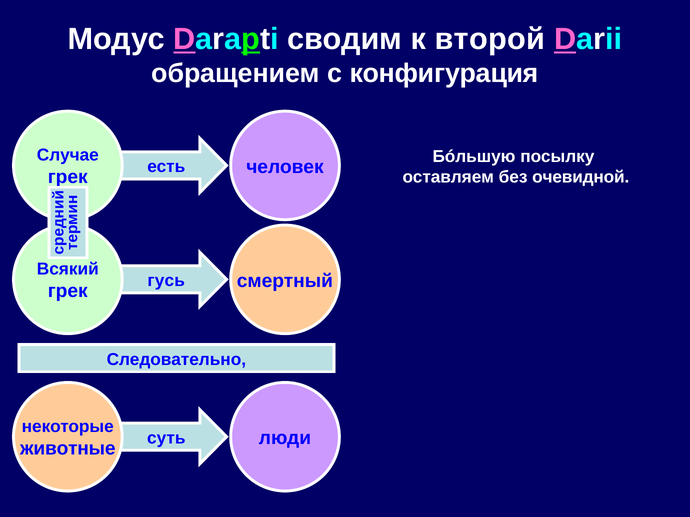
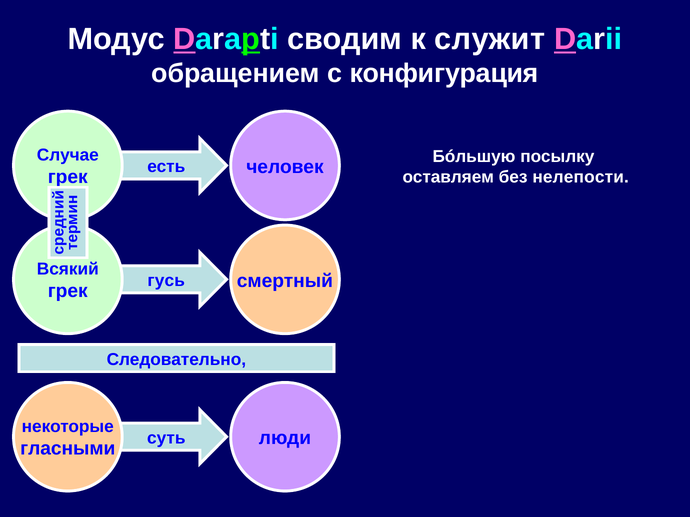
второй: второй -> служит (490, 39)
очевидной: очевидной -> нелепости (581, 177)
животные: животные -> гласными (68, 449)
